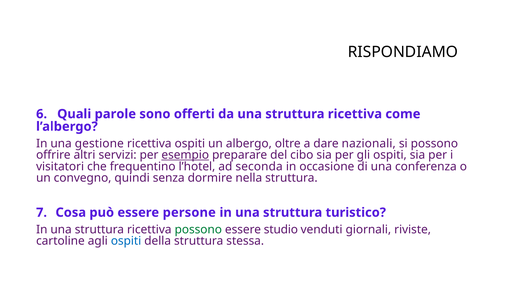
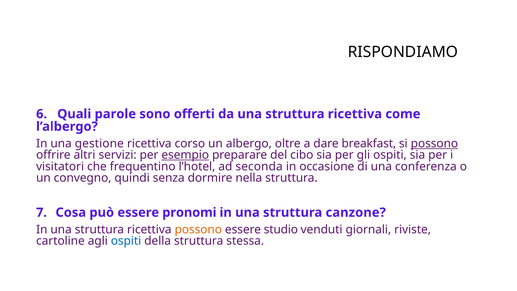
ricettiva ospiti: ospiti -> corso (190, 143)
nazionali: nazionali -> breakfast (369, 143)
possono underline: none -> present (434, 143)
persone: persone -> pronomi (189, 212)
turistico: turistico -> canzone (356, 212)
possono colour: green -> orange (198, 229)
